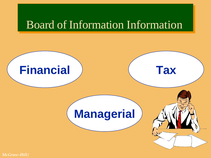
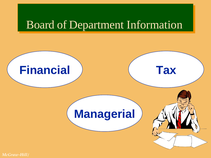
of Information: Information -> Department (96, 25)
